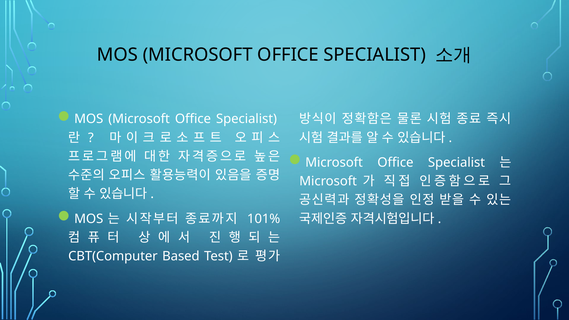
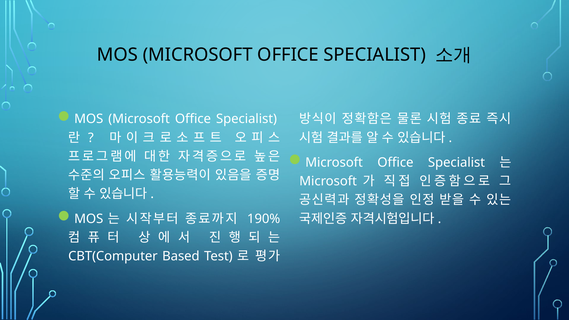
101%: 101% -> 190% (264, 219)
